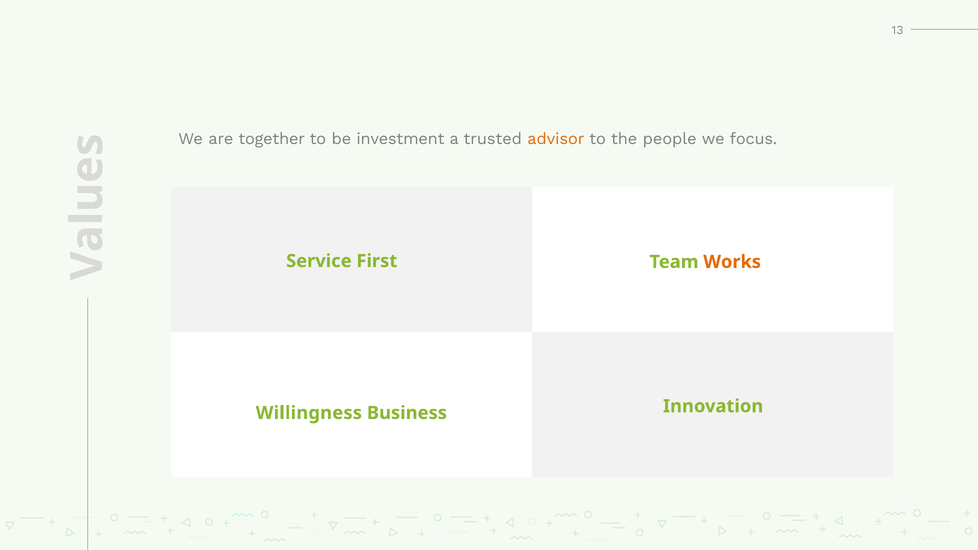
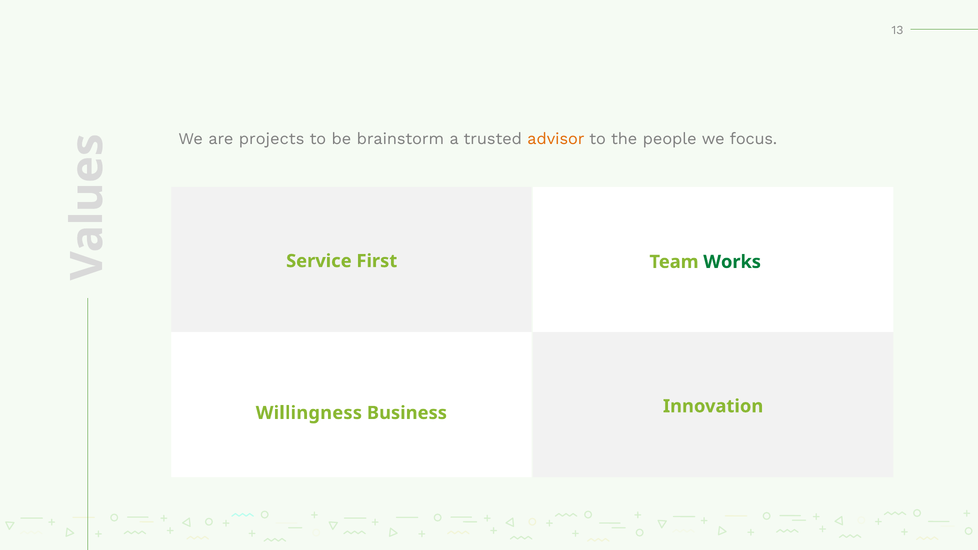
together: together -> projects (272, 139)
investment: investment -> brainstorm (400, 139)
Works colour: orange -> green (732, 262)
